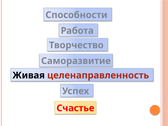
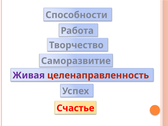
Живая colour: black -> purple (29, 75)
